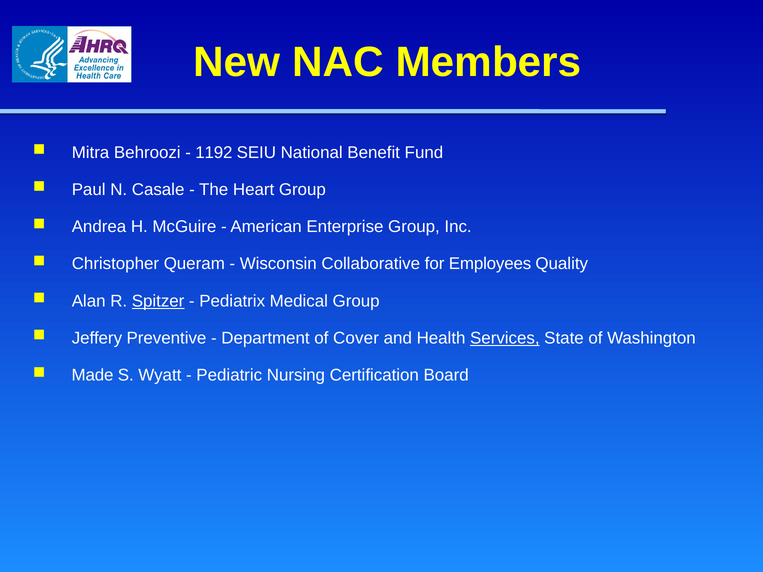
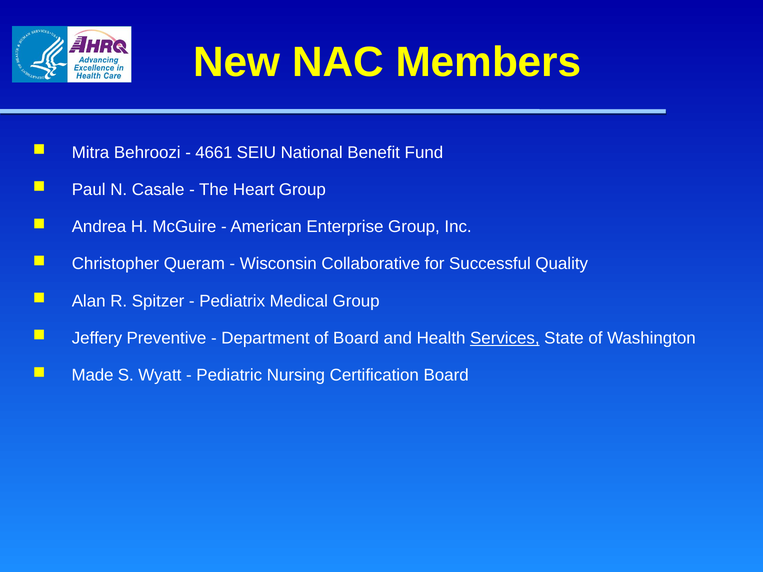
1192: 1192 -> 4661 (214, 153)
Employees: Employees -> Successful (490, 264)
Spitzer underline: present -> none (158, 301)
of Cover: Cover -> Board (356, 338)
